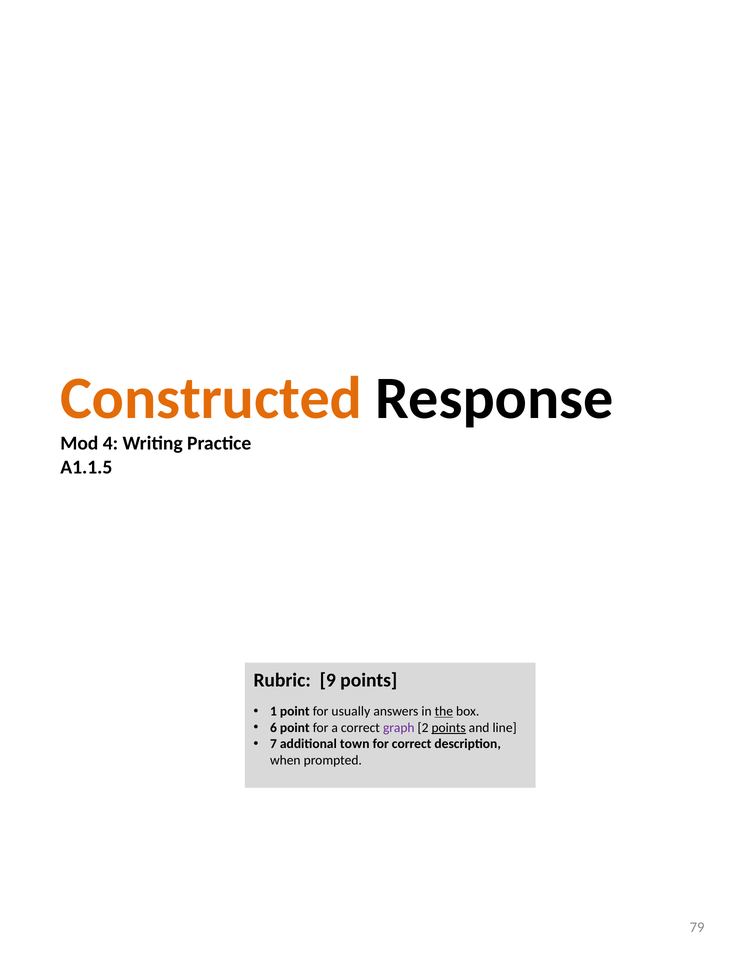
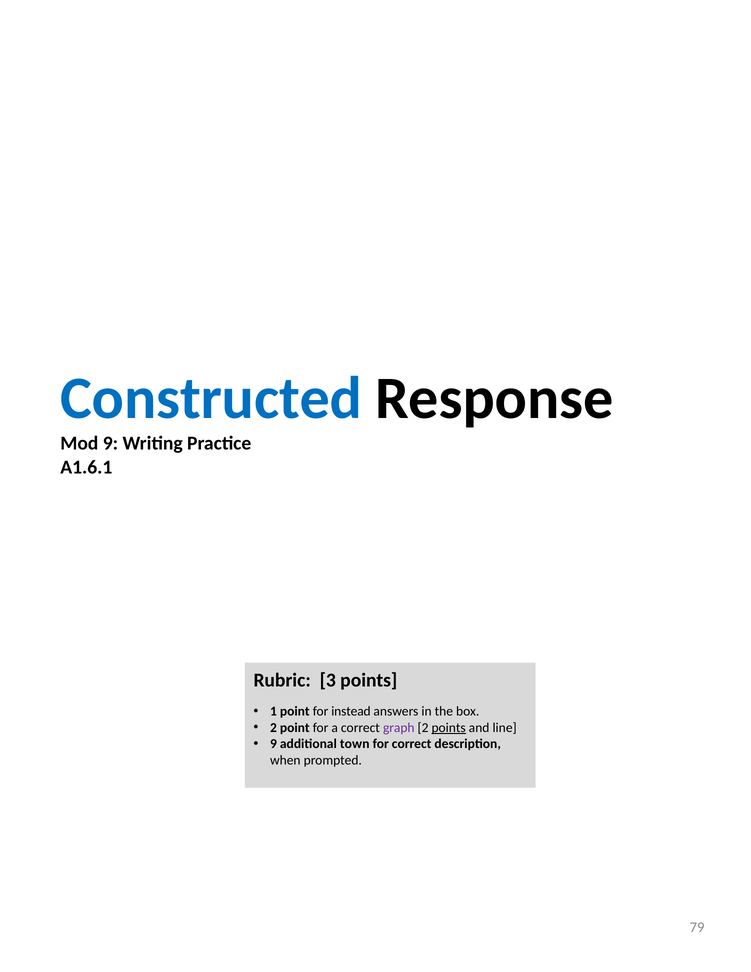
Constructed colour: orange -> blue (211, 398)
Mod 4: 4 -> 9 (110, 443)
A1.1.5: A1.1.5 -> A1.6.1 (86, 467)
9: 9 -> 3 (328, 680)
usually: usually -> instead (351, 711)
the underline: present -> none (444, 711)
6: 6 -> 2 (273, 728)
7: 7 -> 9 (273, 744)
